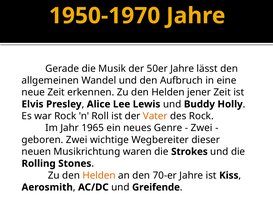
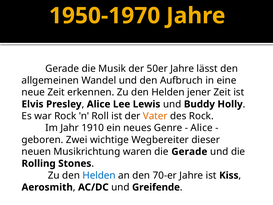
1965: 1965 -> 1910 (93, 128)
Zwei: Zwei -> Alice (202, 128)
die Strokes: Strokes -> Gerade (189, 151)
Helden colour: orange -> blue (99, 175)
